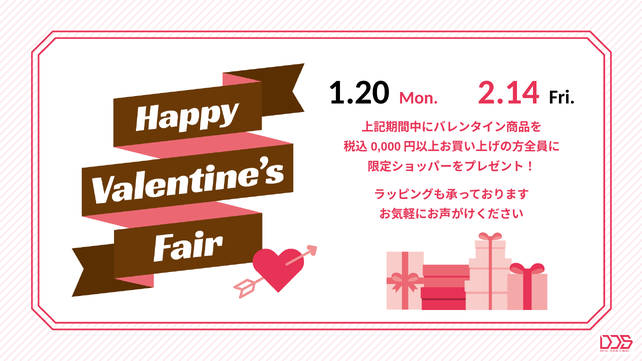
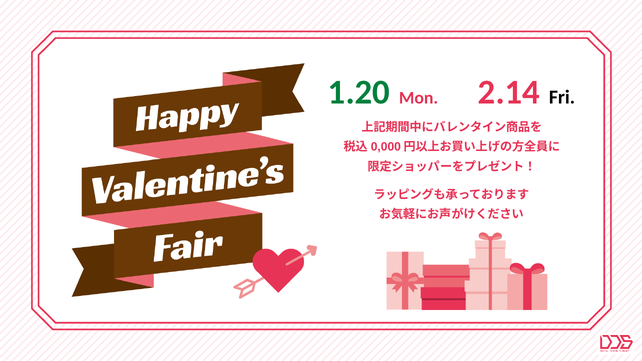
1.20 colour: black -> green (359, 92)
